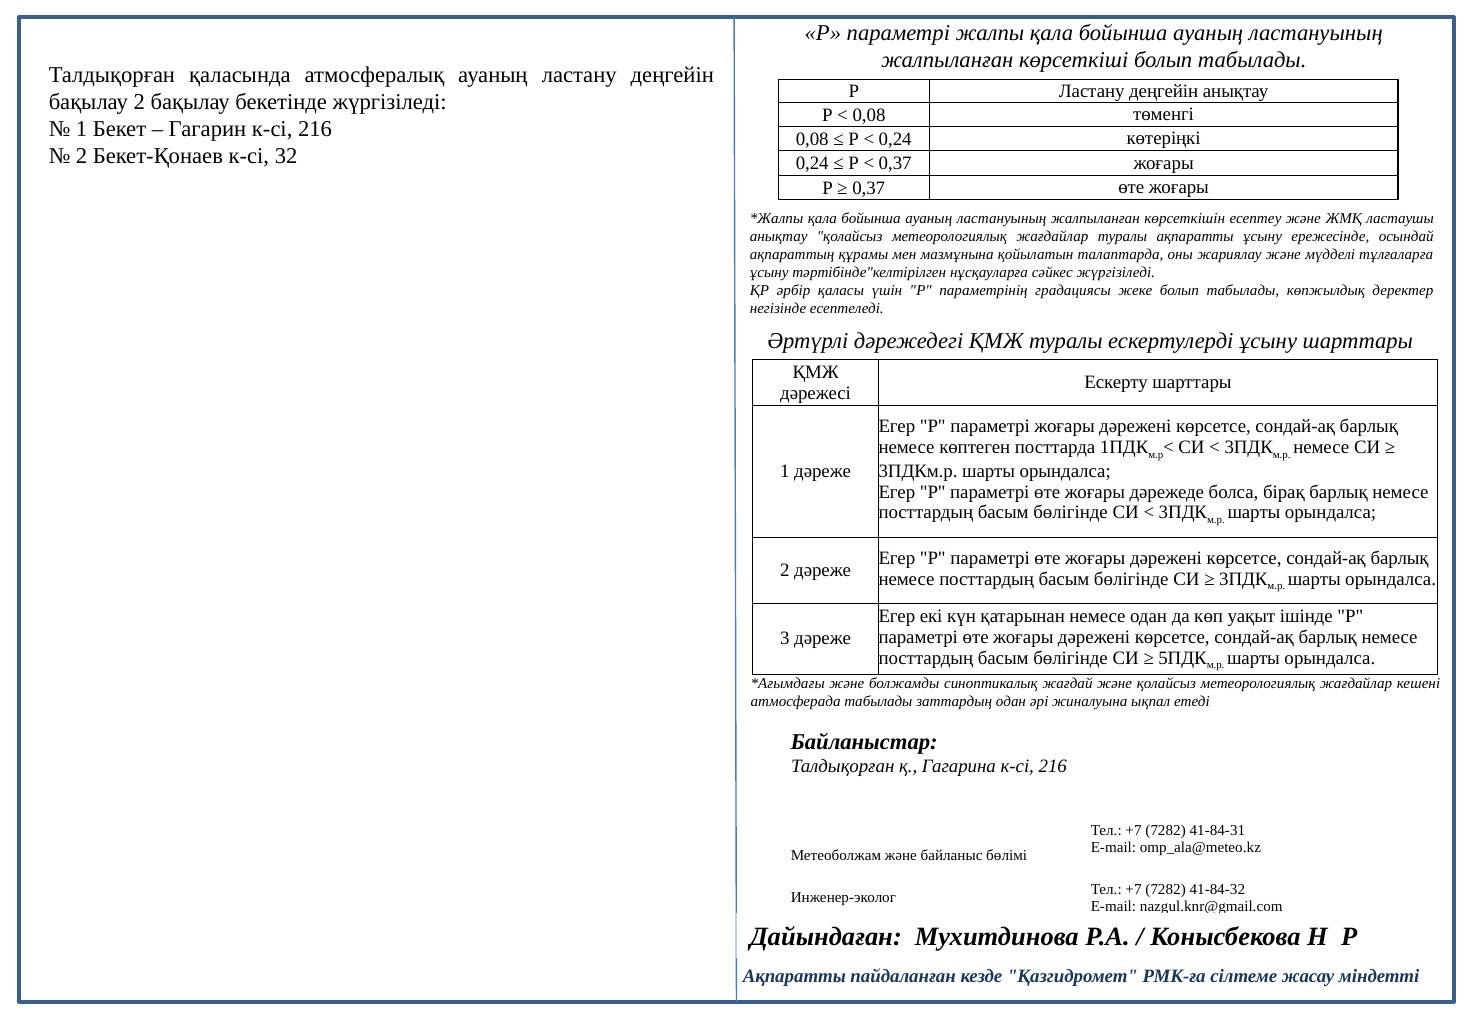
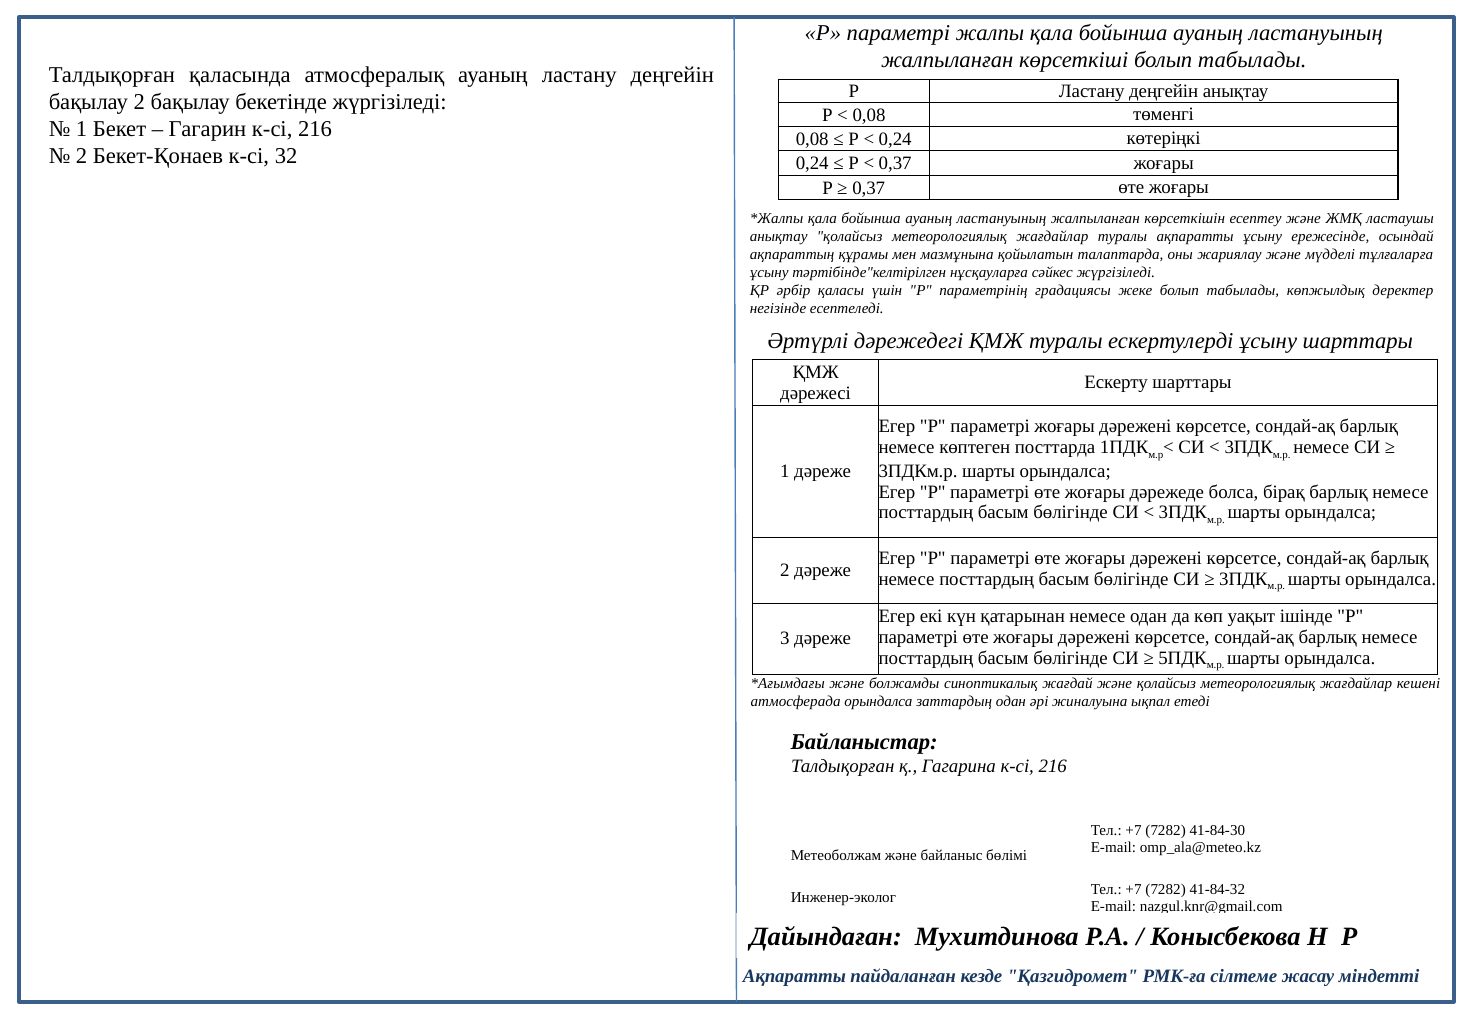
атмосферада табылады: табылады -> орындалса (878, 702)
41-84-31: 41-84-31 -> 41-84-30 (1217, 831)
